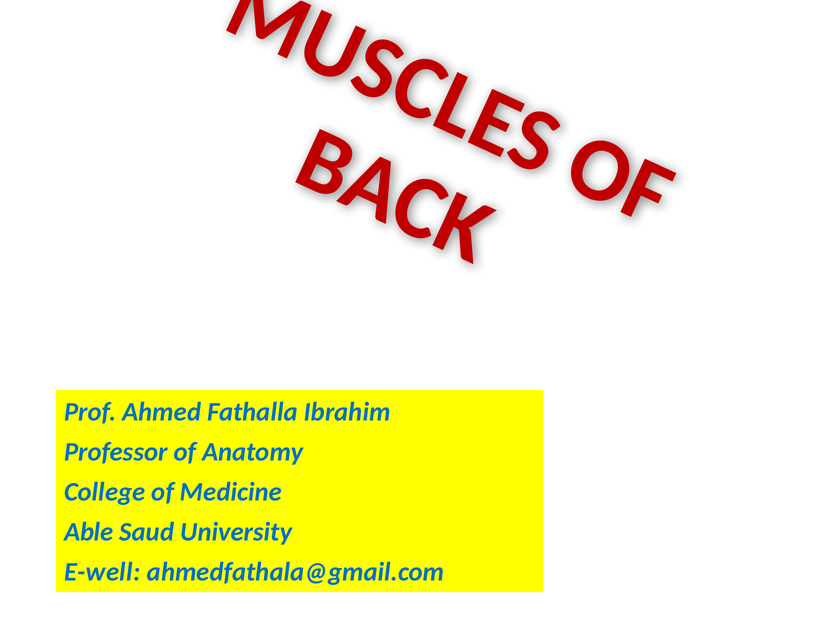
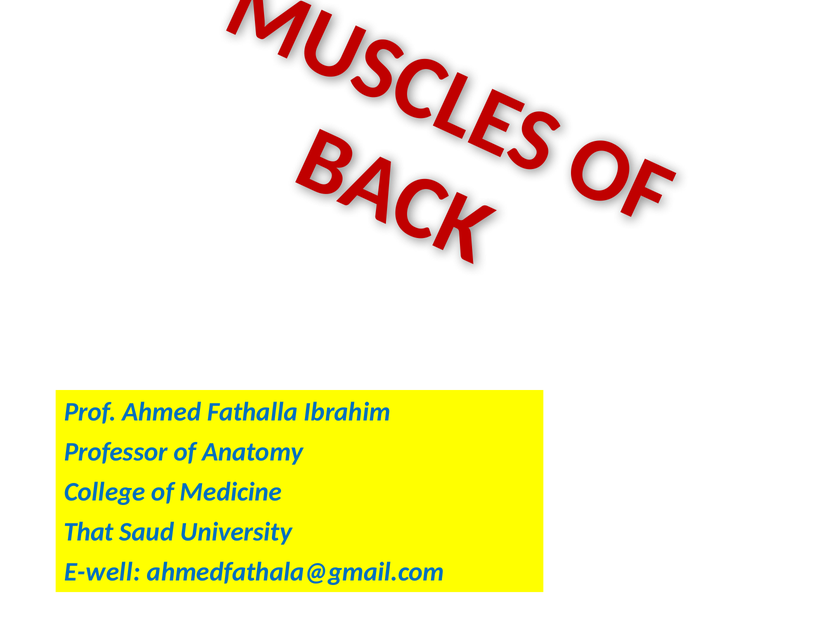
Able: Able -> That (89, 532)
